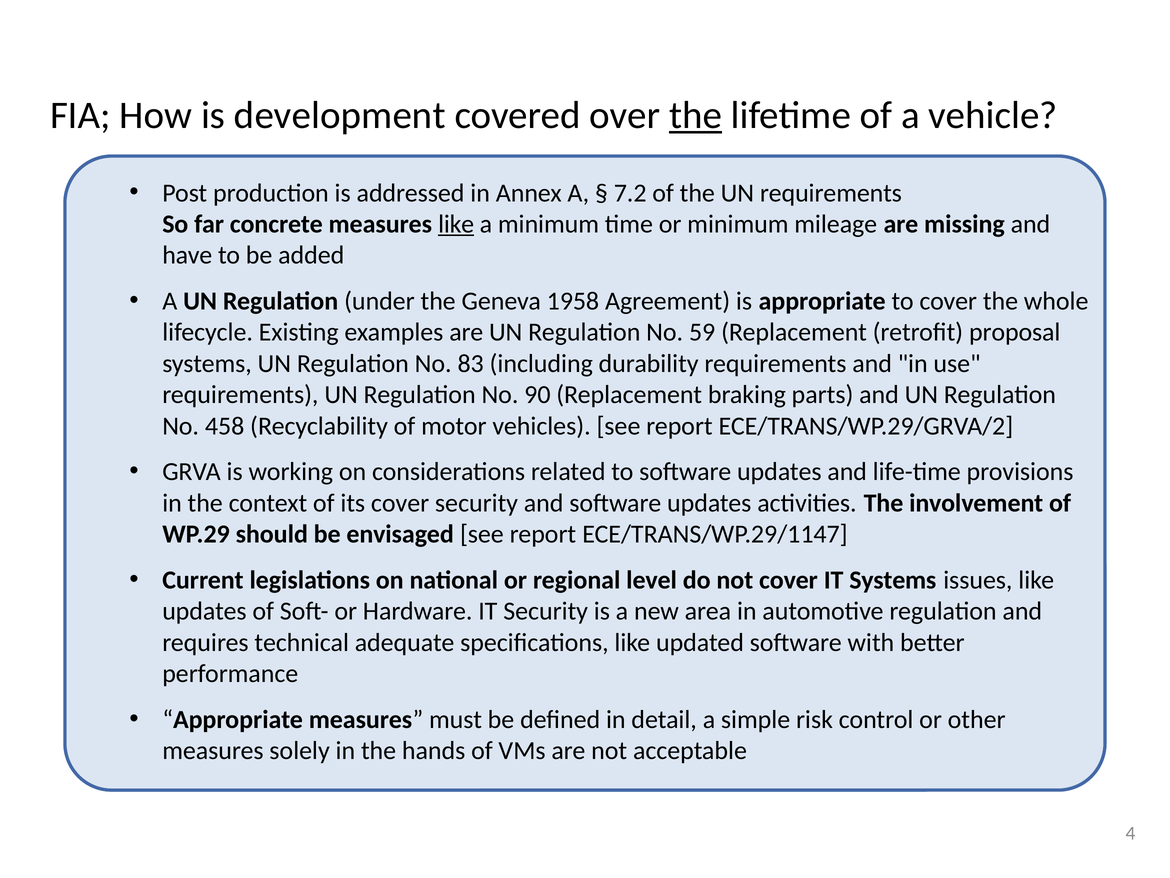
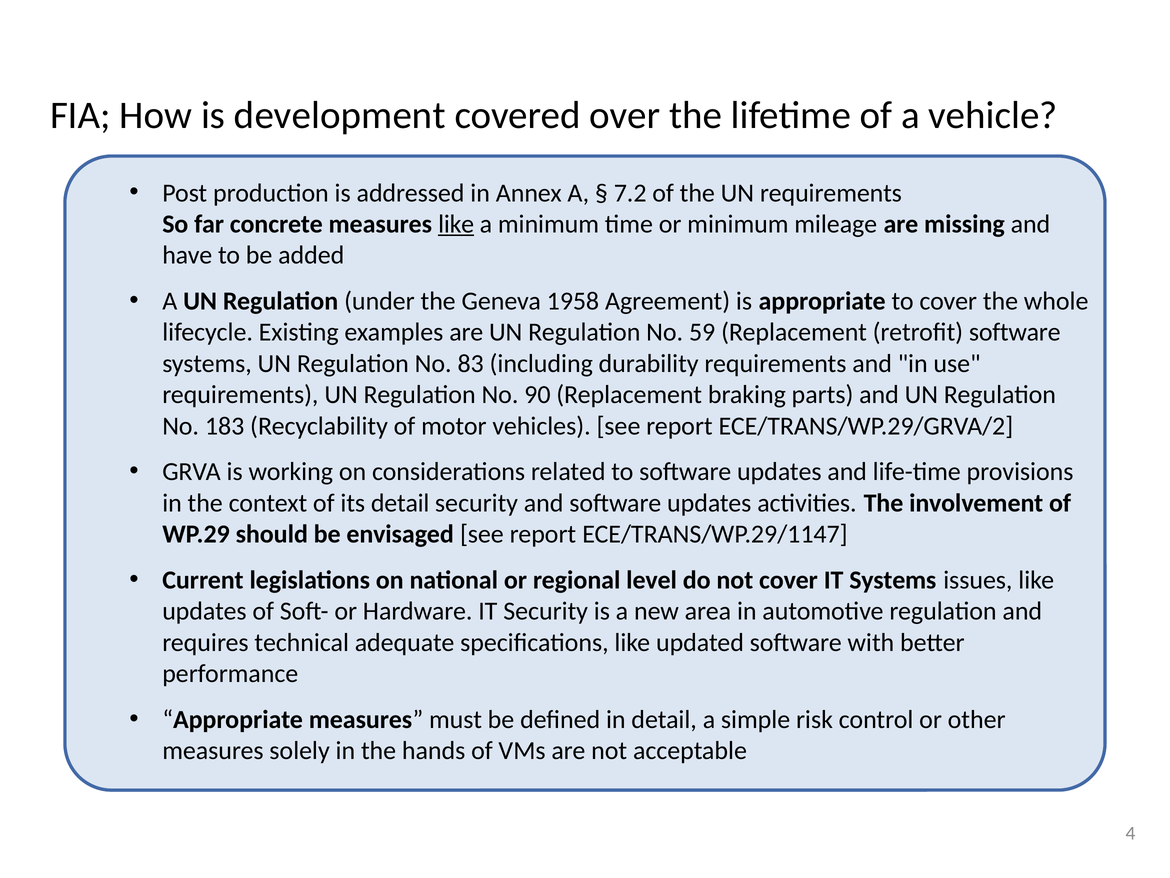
the underline: present -> none (695, 115)
retrofit proposal: proposal -> software (1015, 332)
458: 458 -> 183 (225, 426)
its cover: cover -> detail (400, 503)
